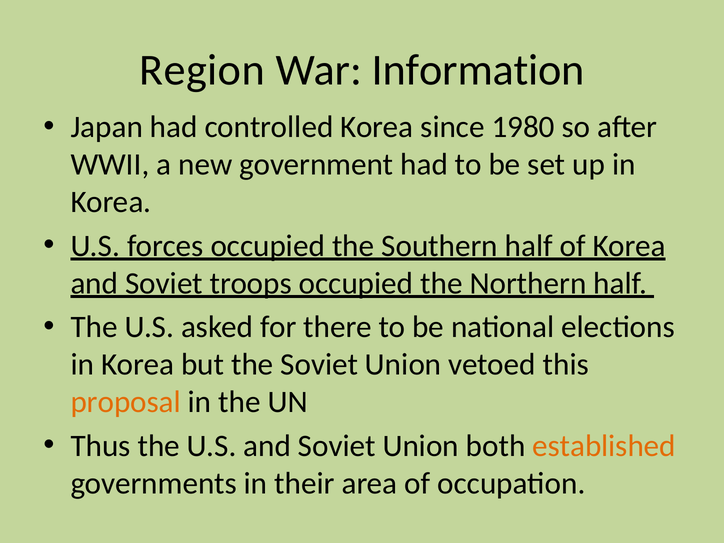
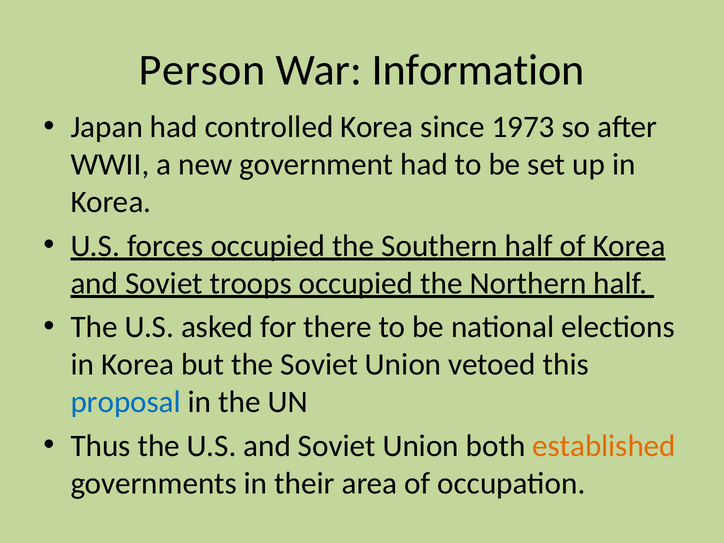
Region: Region -> Person (202, 70)
1980: 1980 -> 1973 (523, 127)
proposal colour: orange -> blue (126, 402)
